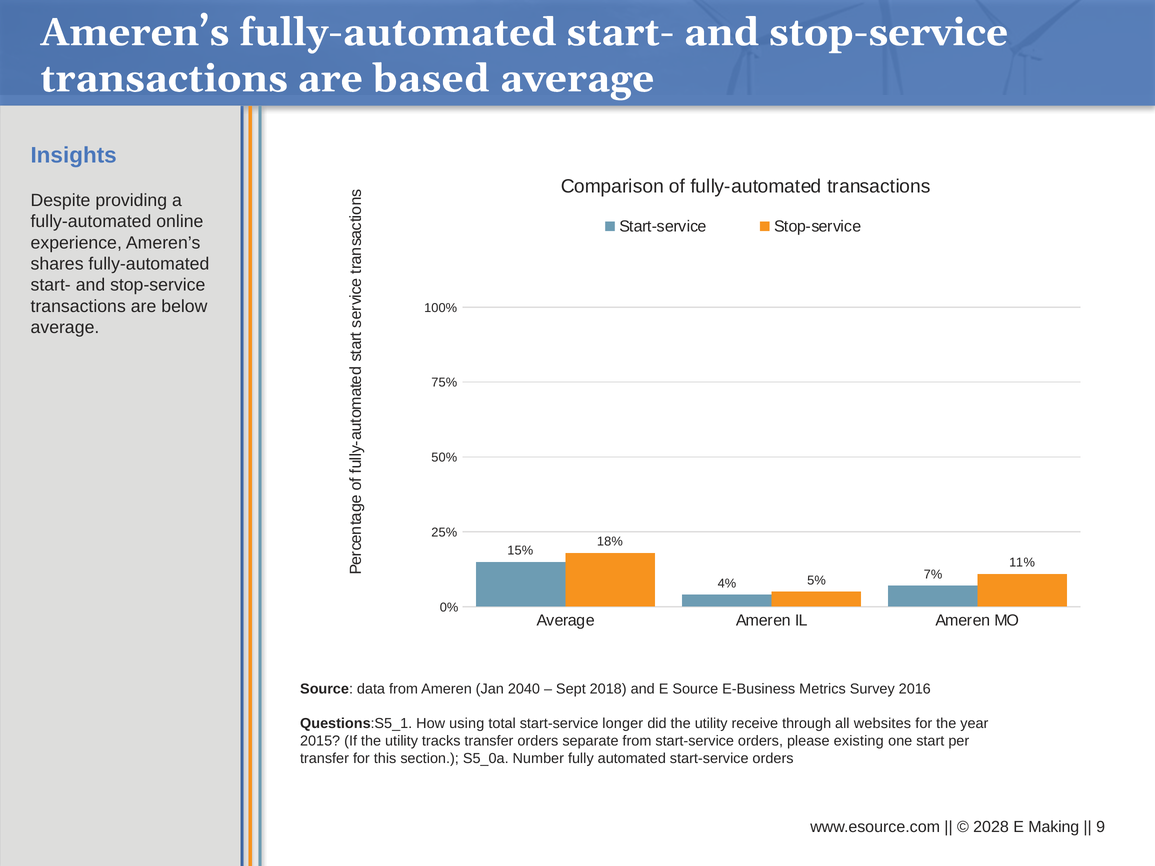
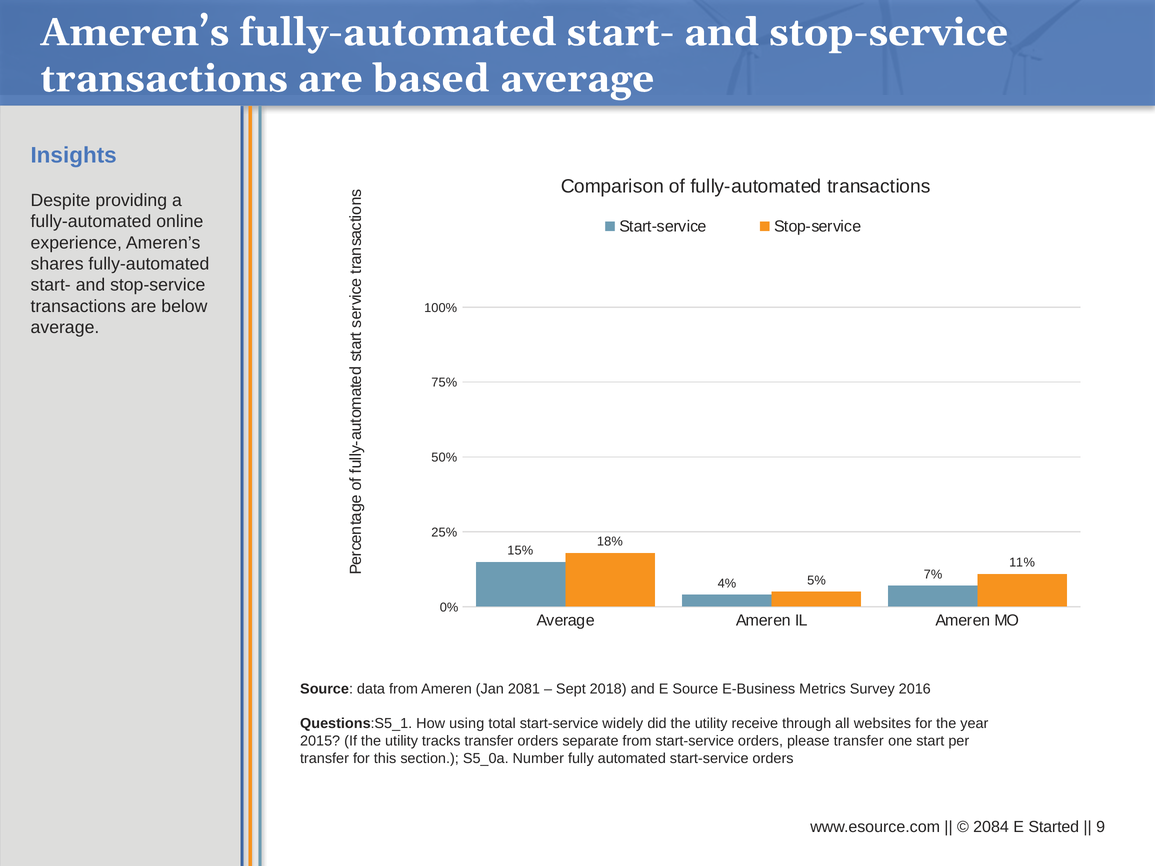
2040: 2040 -> 2081 (524, 689)
longer: longer -> widely (623, 724)
please existing: existing -> transfer (859, 741)
2028: 2028 -> 2084 (991, 827)
Making: Making -> Started (1054, 827)
